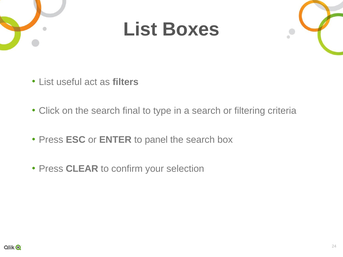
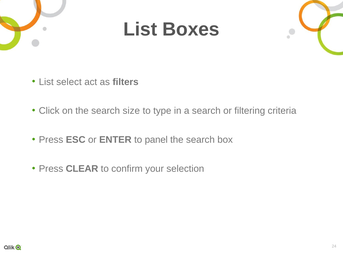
useful: useful -> select (69, 82)
final: final -> size (131, 111)
